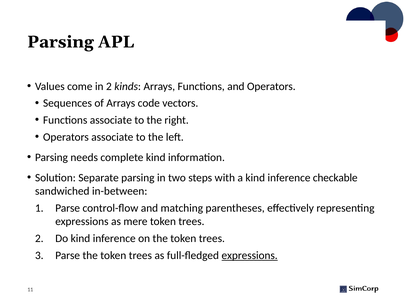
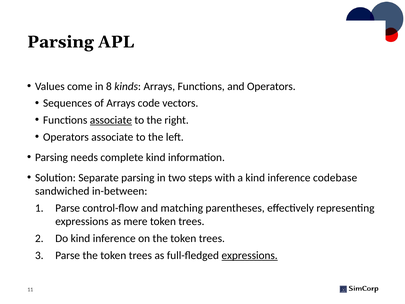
in 2: 2 -> 8 (109, 86)
associate underline: none -> present (111, 120)
checkable: checkable -> codebase (335, 177)
